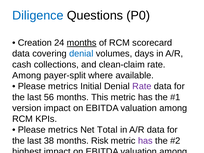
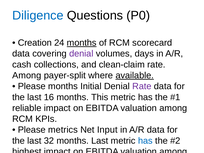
denial colour: blue -> purple (81, 54)
available underline: none -> present (135, 75)
metrics: metrics -> months (63, 86)
56: 56 -> 16 (49, 97)
version: version -> reliable (27, 108)
Total: Total -> Input (107, 130)
38: 38 -> 32 (49, 141)
months Risk: Risk -> Last (100, 141)
has colour: purple -> blue (145, 141)
